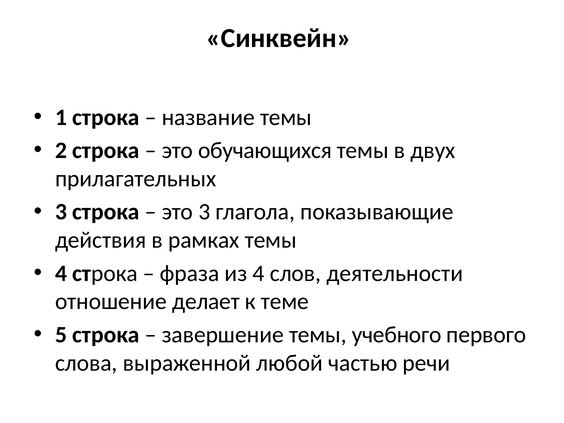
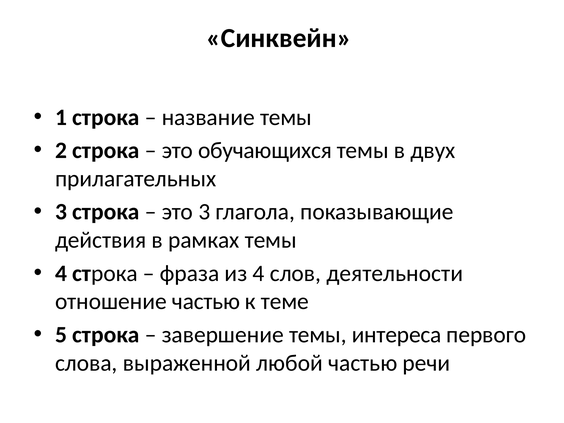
отношение делает: делает -> частью (206, 302)
учебного: учебного -> интереса (397, 335)
